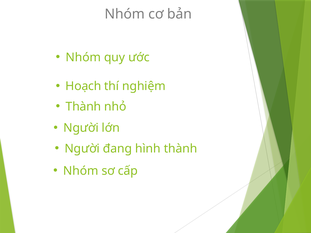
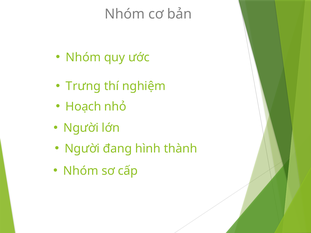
Hoạch: Hoạch -> Trưng (83, 86)
Thành: Thành -> Hoạch (83, 107)
